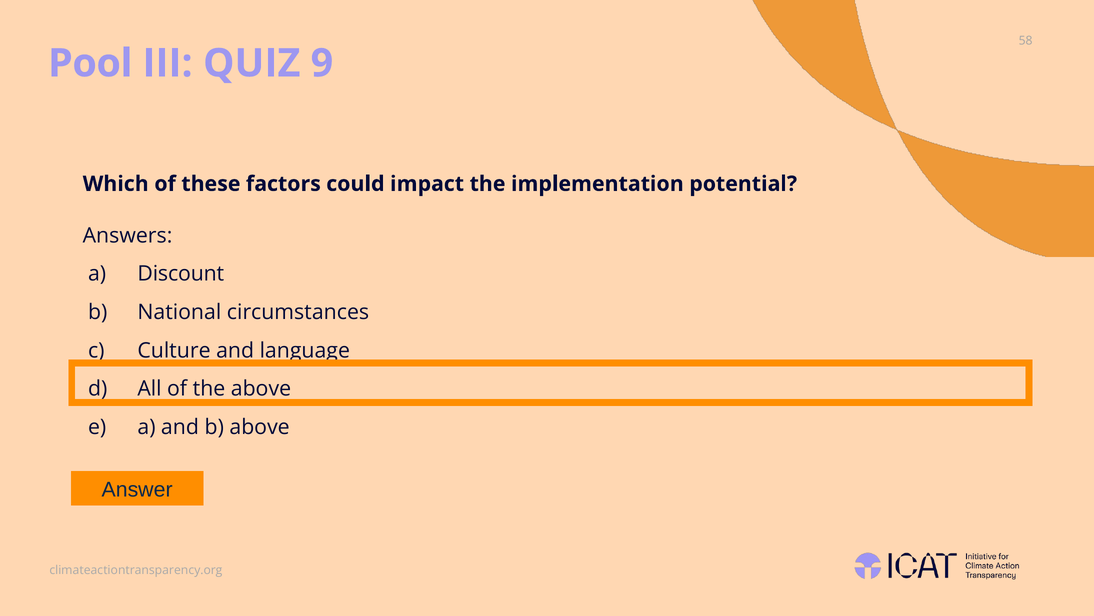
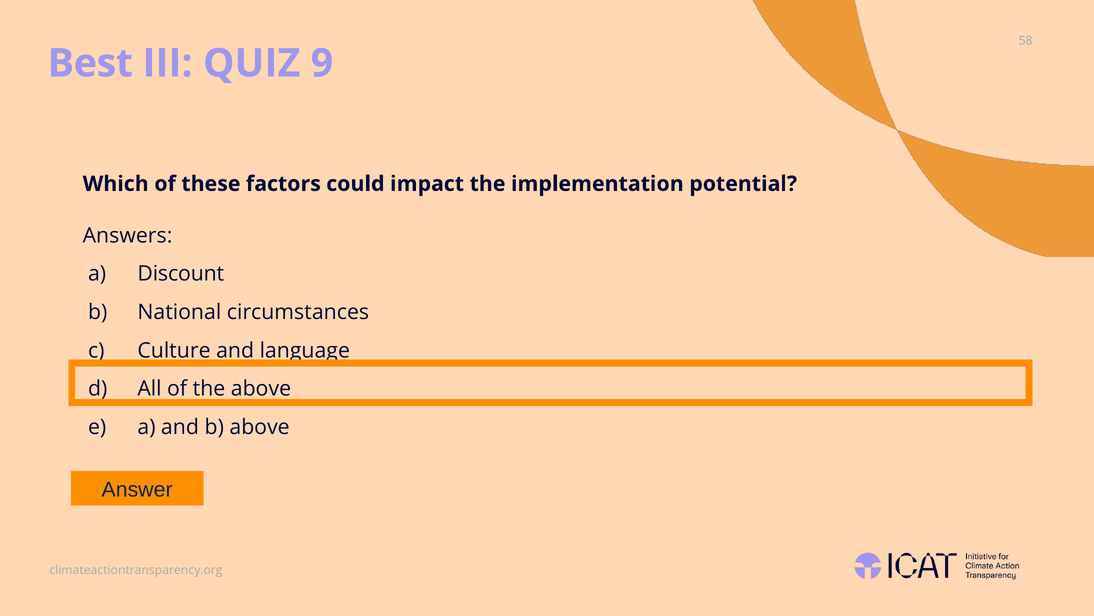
Pool: Pool -> Best (90, 63)
